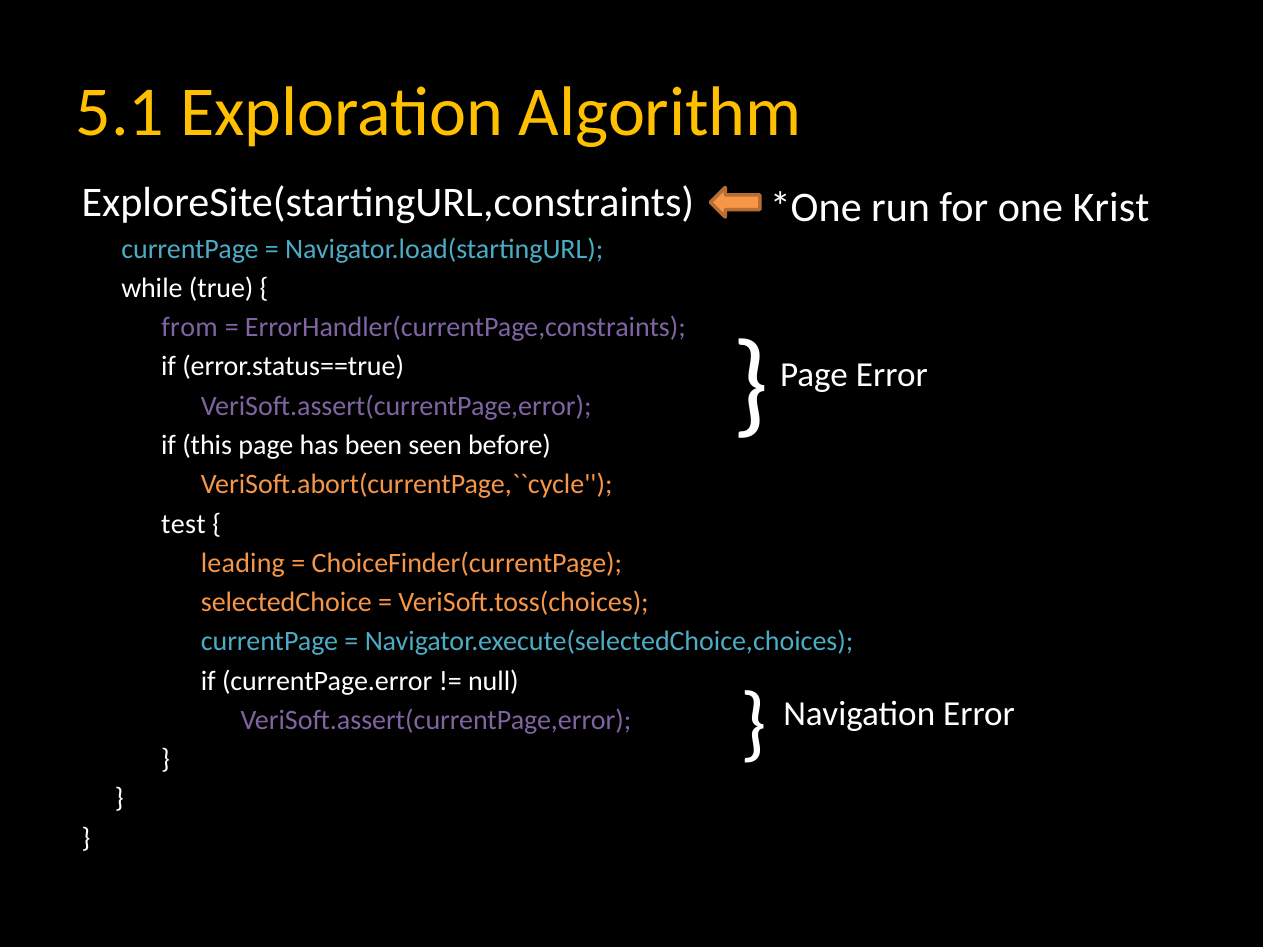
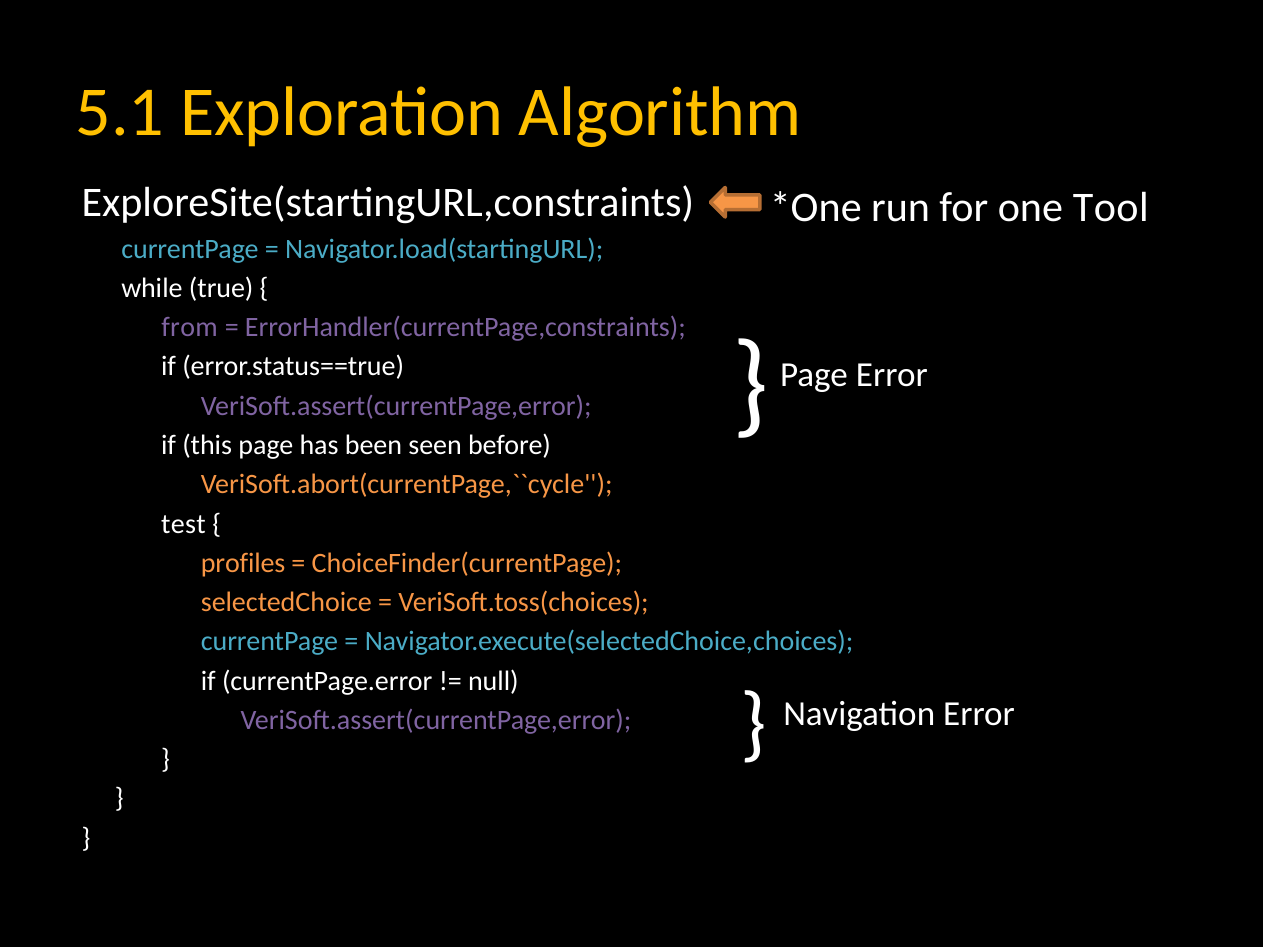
Krist: Krist -> Tool (1111, 207)
leading: leading -> profiles (243, 563)
